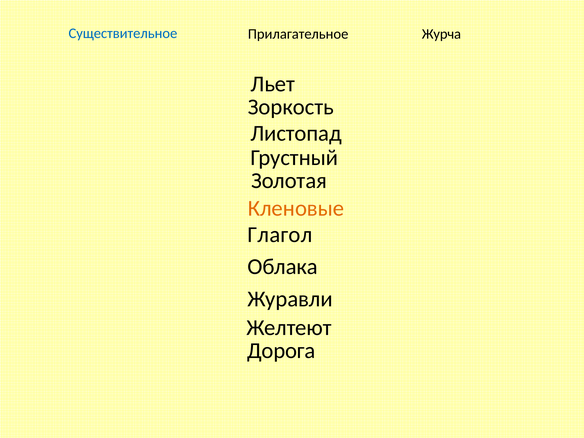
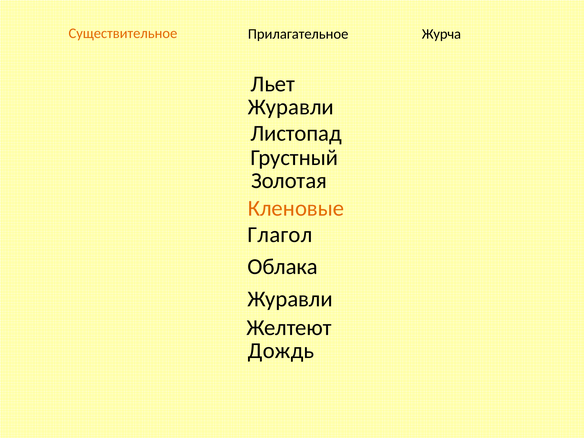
Существительное colour: blue -> orange (123, 33)
Зоркость: Зоркость -> Журавли (291, 107)
Дорога: Дорога -> Дождь (281, 351)
